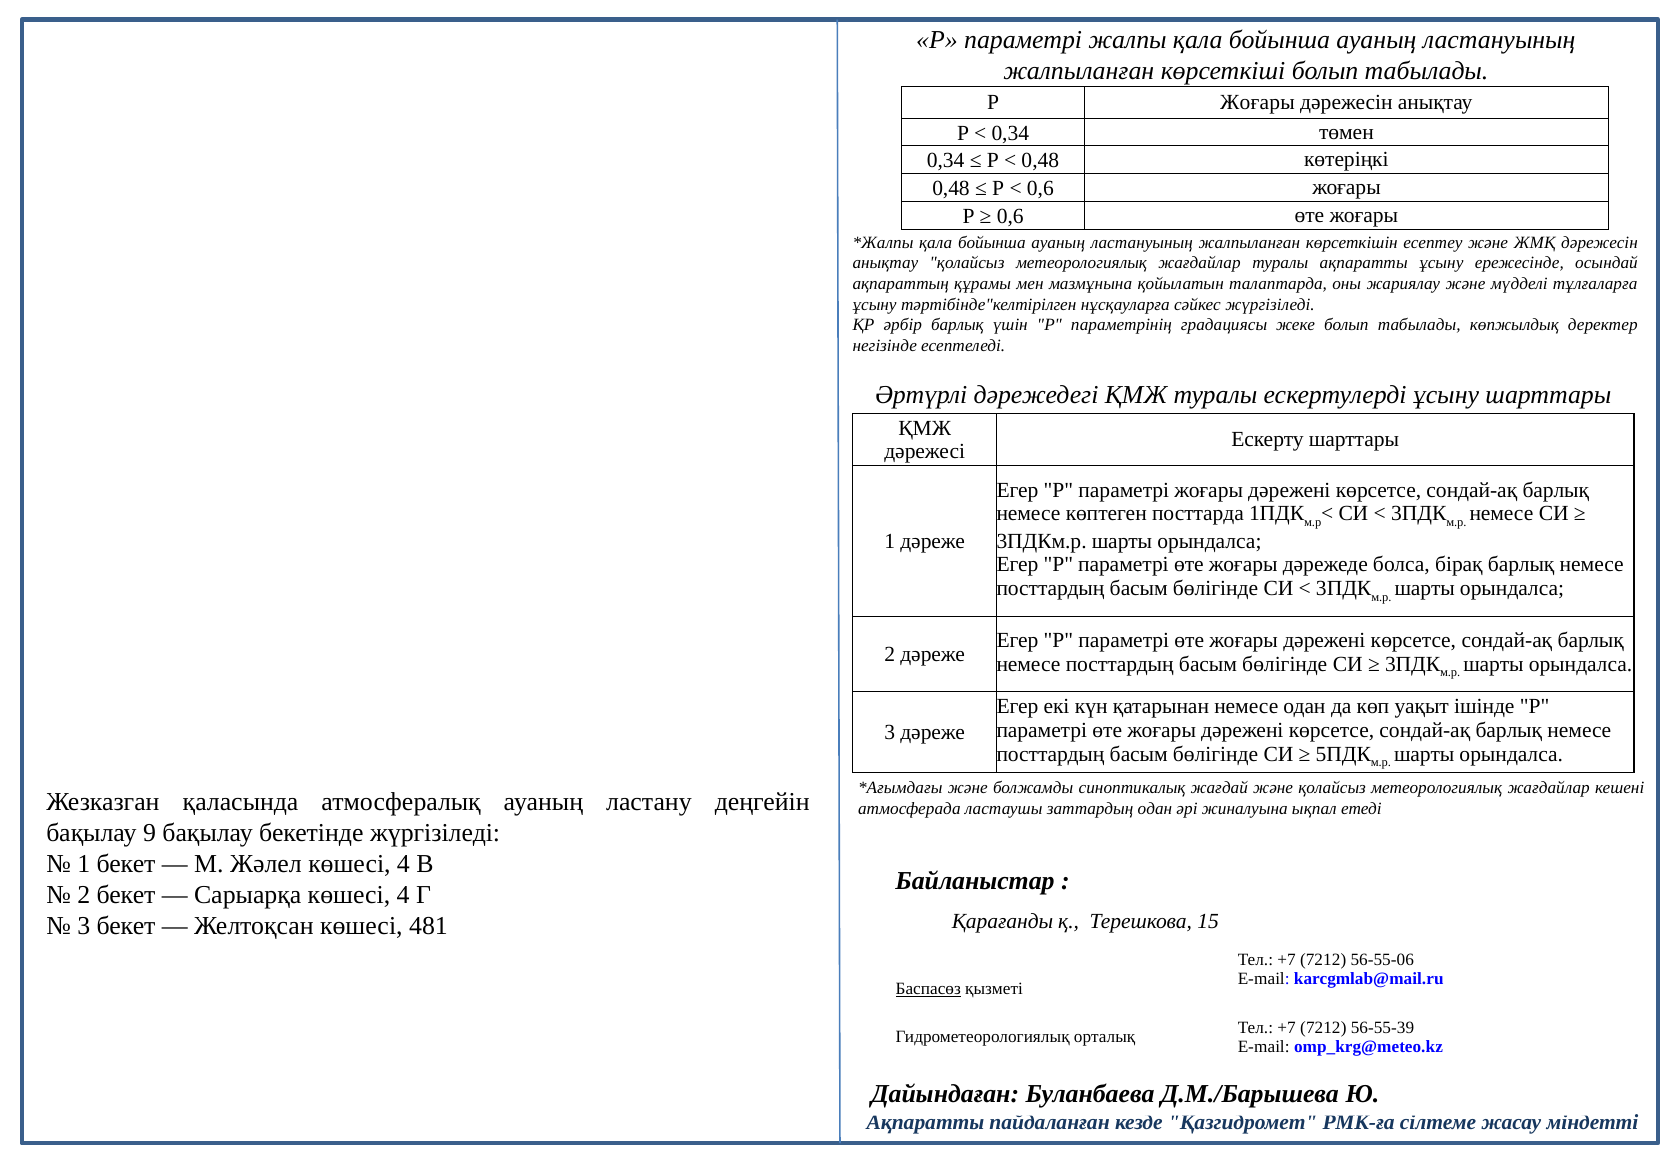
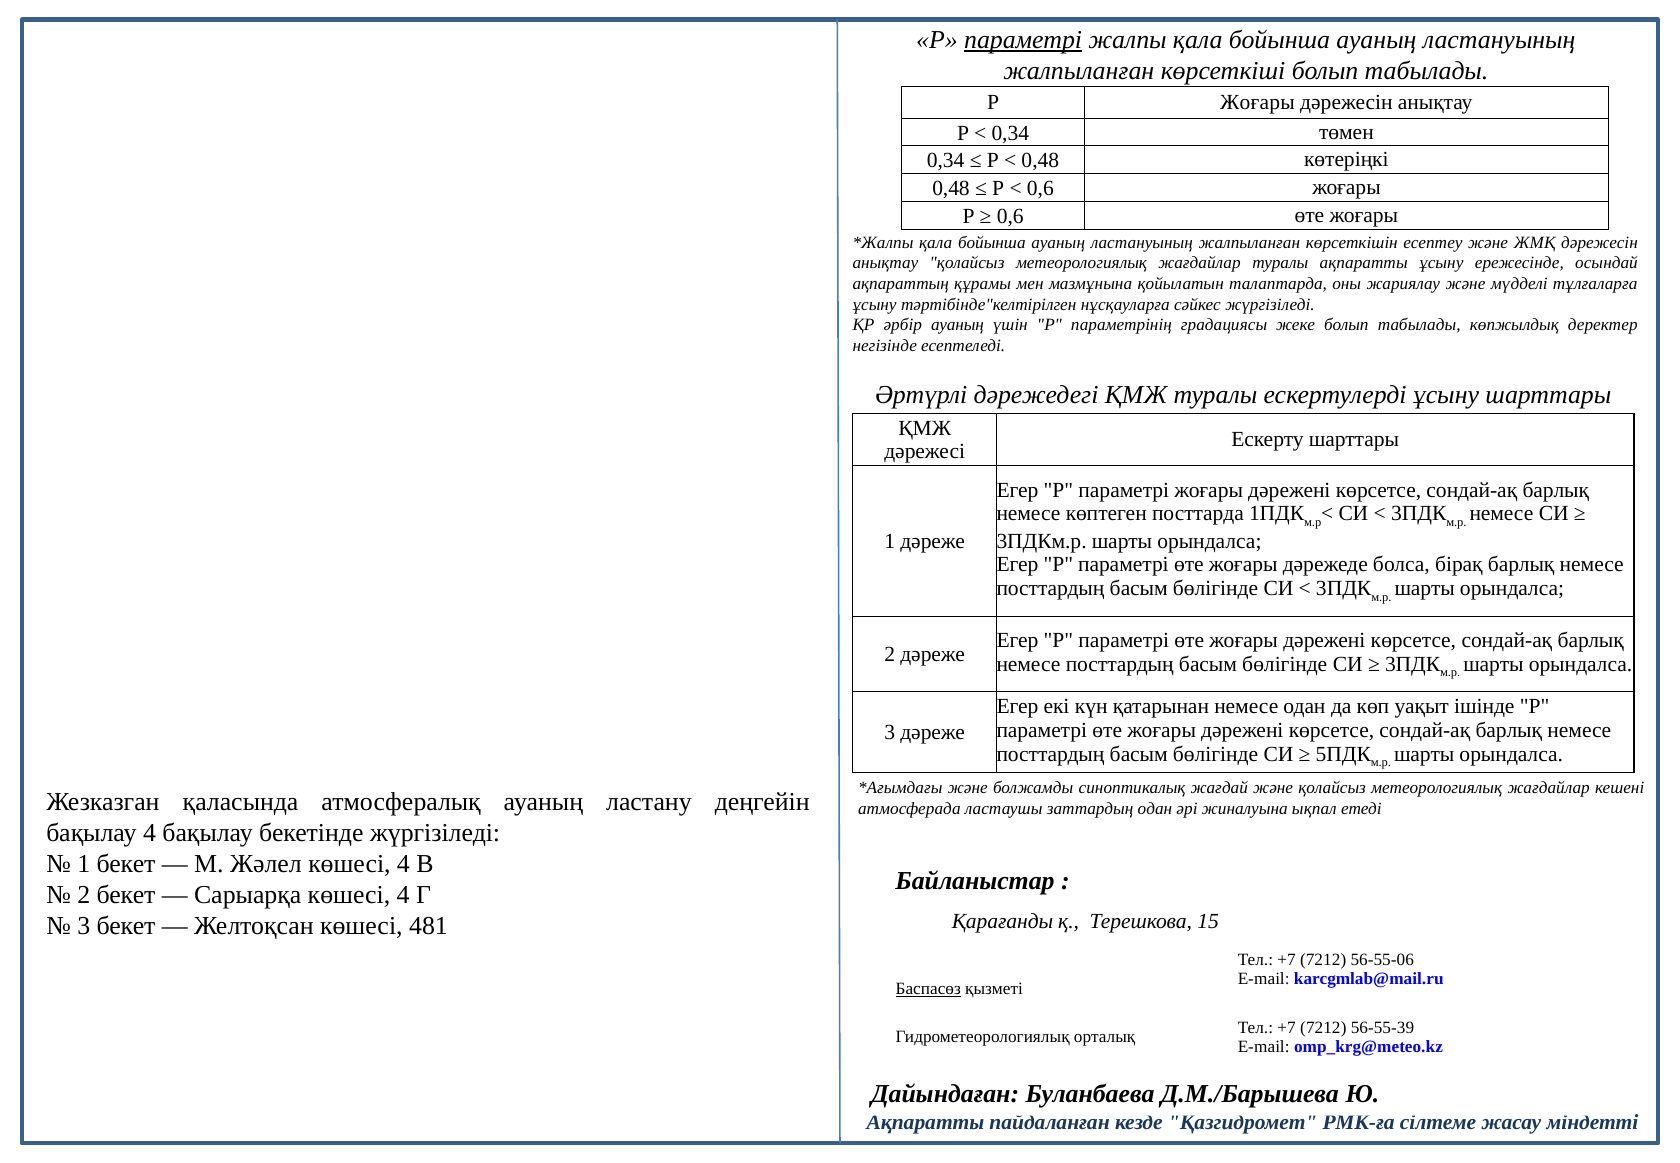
параметрі underline: none -> present (1023, 40)
әрбір барлық: барлық -> ауаның (957, 325)
бақылау 9: 9 -> 4 (150, 833)
